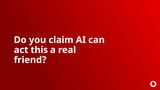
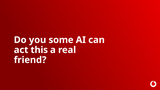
claim: claim -> some (61, 40)
